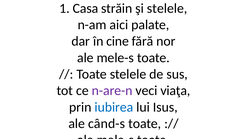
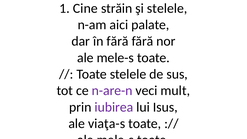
Casa: Casa -> Cine (85, 8)
în cine: cine -> fără (118, 41)
viaţa: viaţa -> mult (175, 91)
iubirea colour: blue -> purple (114, 107)
când-s: când-s -> viaţa-s (107, 124)
